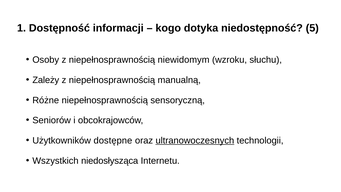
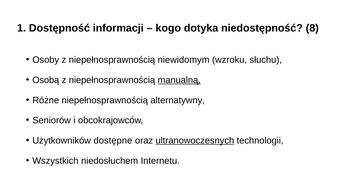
5: 5 -> 8 (312, 28)
Zależy: Zależy -> Osobą (46, 80)
manualną underline: none -> present (179, 80)
sensoryczną: sensoryczną -> alternatywny (178, 100)
niedosłysząca: niedosłysząca -> niedosłuchem (110, 161)
